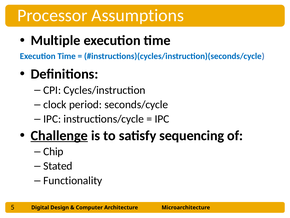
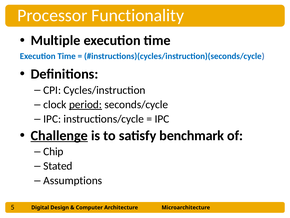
Assumptions: Assumptions -> Functionality (138, 15)
period underline: none -> present (85, 104)
sequencing: sequencing -> benchmark (192, 135)
Functionality: Functionality -> Assumptions (73, 180)
